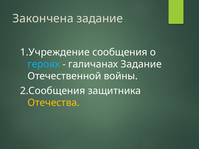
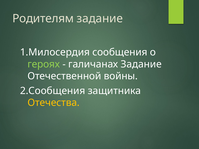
Закончена: Закончена -> Родителям (43, 19)
1.Учреждение: 1.Учреждение -> 1.Милосердия (55, 52)
героях colour: light blue -> light green (44, 64)
